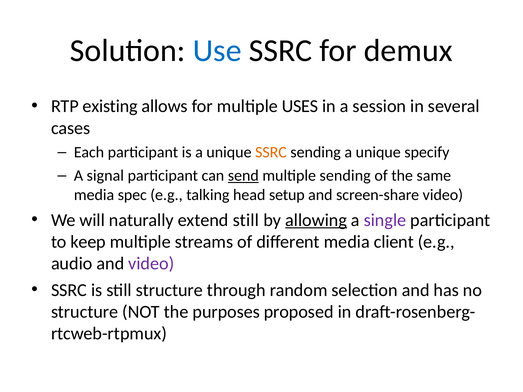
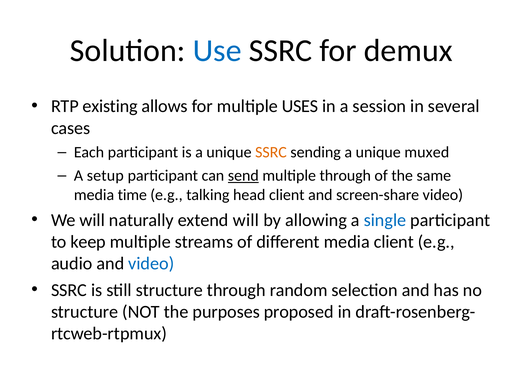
specify: specify -> muxed (427, 152)
signal: signal -> setup (105, 176)
multiple sending: sending -> through (345, 176)
spec: spec -> time (132, 195)
head setup: setup -> client (287, 195)
extend still: still -> will (246, 220)
allowing underline: present -> none (316, 220)
single colour: purple -> blue (385, 220)
video colour: purple -> blue (151, 264)
